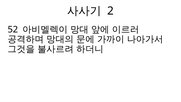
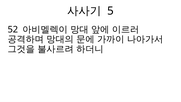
2: 2 -> 5 (111, 11)
